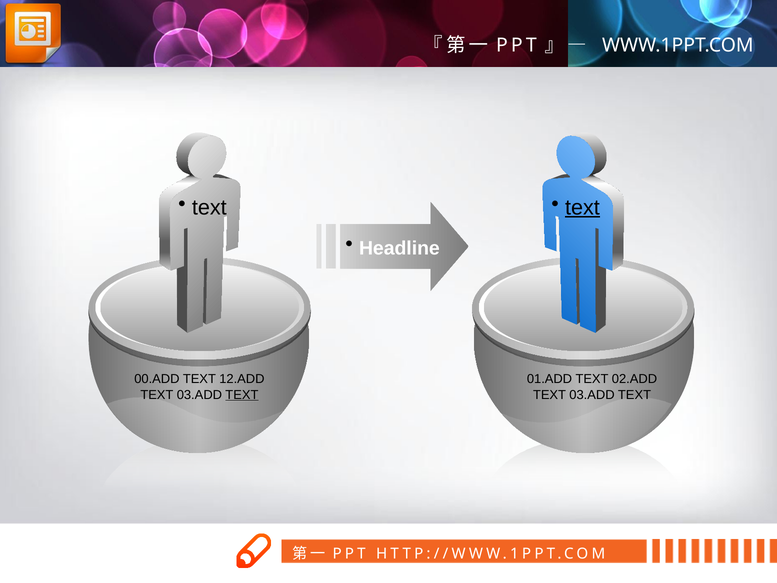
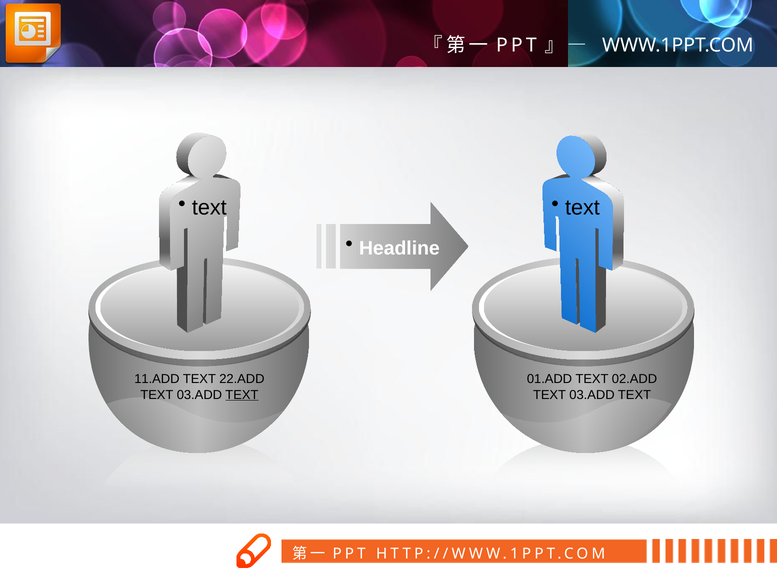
text underline: present -> none (582, 207)
00.ADD: 00.ADD -> 11.ADD (157, 379)
12.ADD: 12.ADD -> 22.ADD (242, 379)
